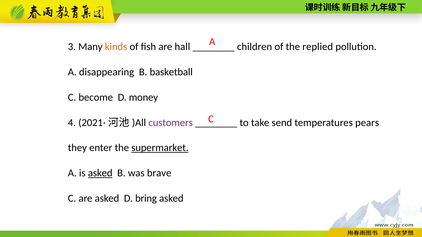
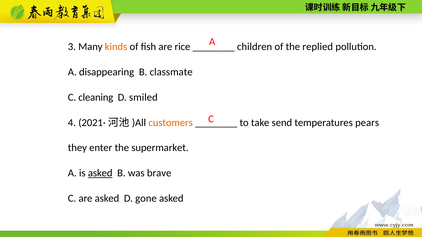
hall: hall -> rice (182, 47)
basketball: basketball -> classmate (171, 72)
become: become -> cleaning (96, 97)
money: money -> smiled (143, 97)
customers colour: purple -> orange (171, 123)
supermarket underline: present -> none (160, 148)
bring: bring -> gone (146, 199)
